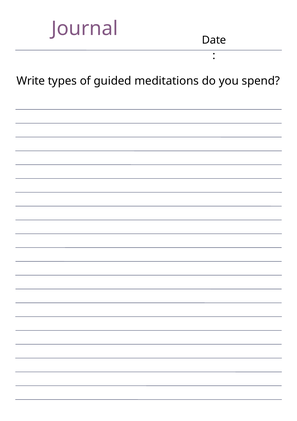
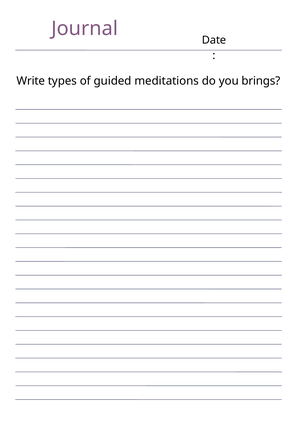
spend: spend -> brings (261, 81)
